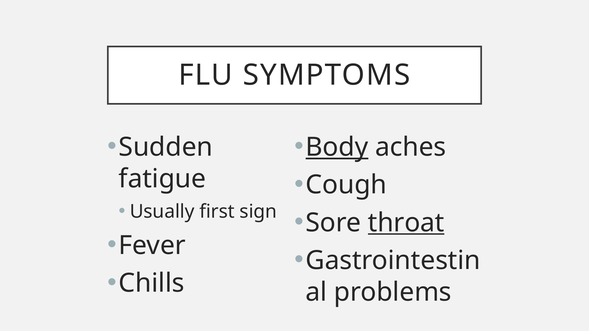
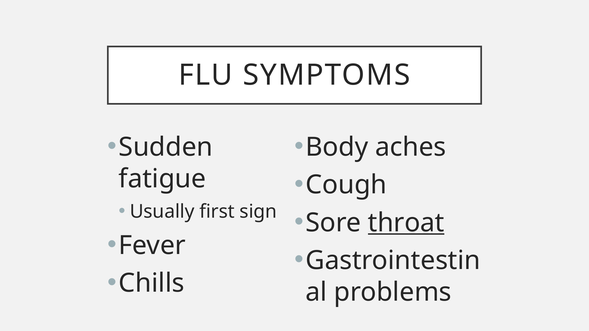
Body underline: present -> none (337, 147)
